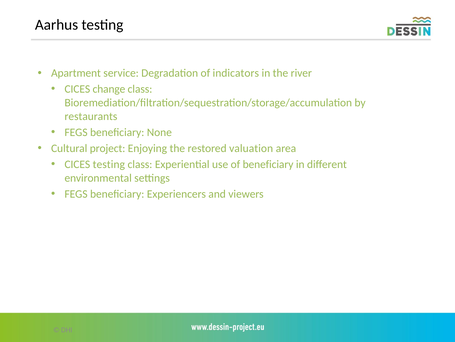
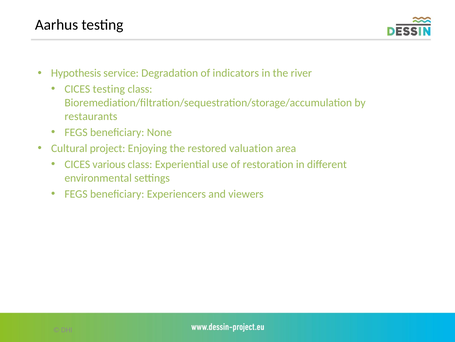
Apartment: Apartment -> Hypothesis (76, 73)
CICES change: change -> testing (109, 89)
CICES testing: testing -> various (109, 164)
of beneficiary: beneficiary -> restoration (268, 164)
